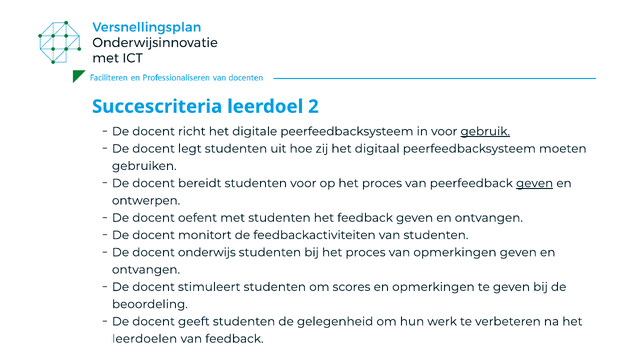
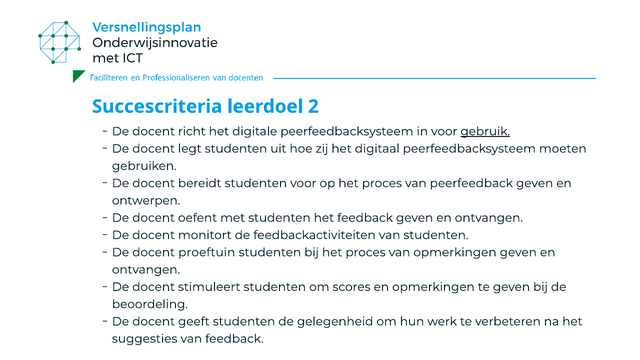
geven underline: present -> none (535, 183)
onderwijs: onderwijs -> proeftuin (207, 252)
leerdoelen: leerdoelen -> suggesties (145, 339)
